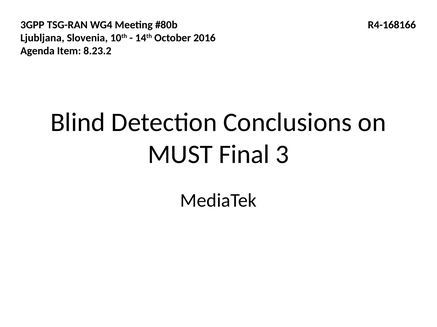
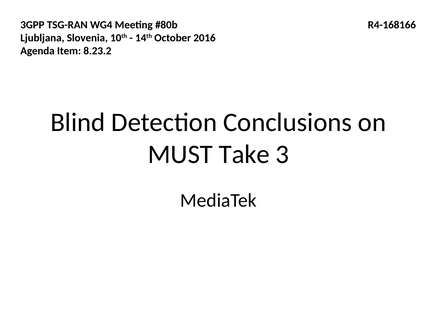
Final: Final -> Take (244, 155)
